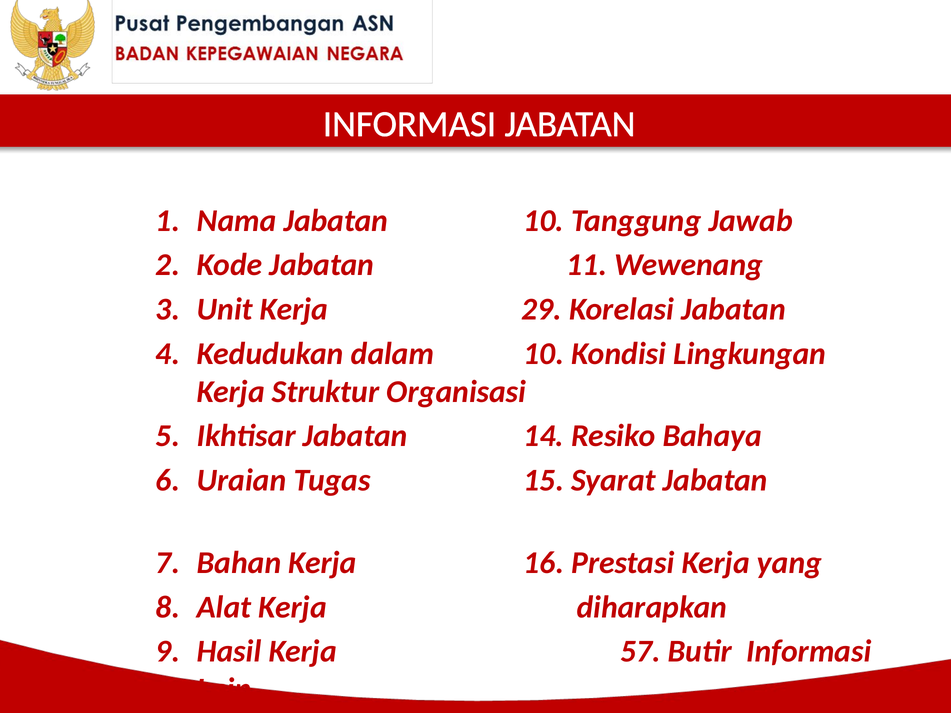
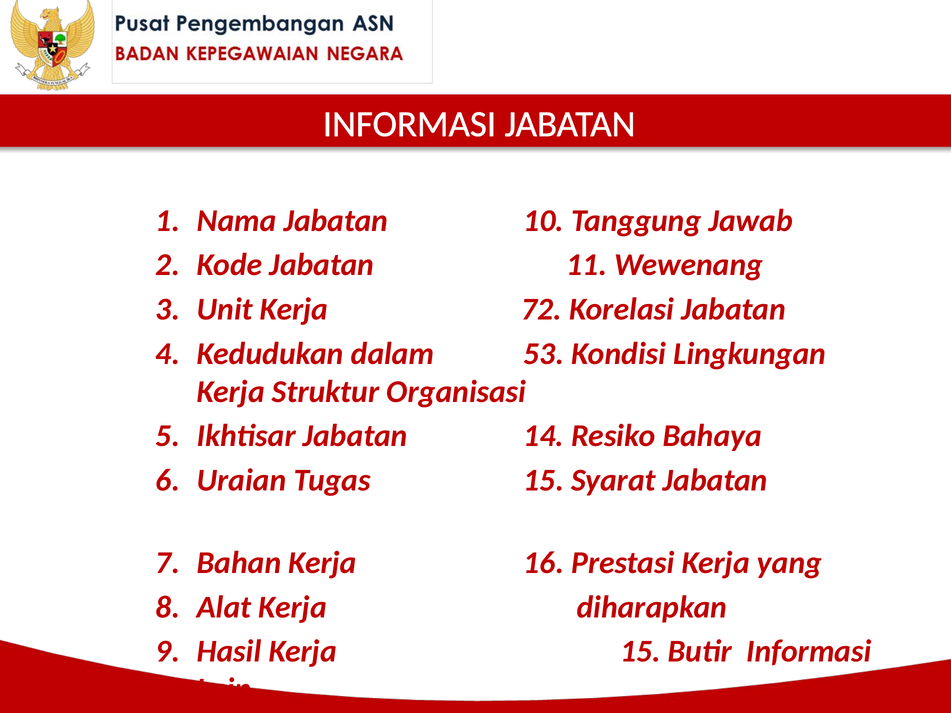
29: 29 -> 72 (542, 309)
dalam 10: 10 -> 53 (544, 354)
Kerja 57: 57 -> 15 (640, 652)
